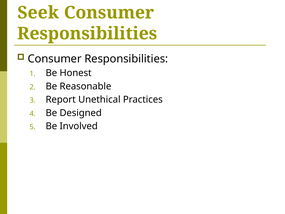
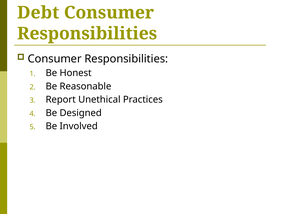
Seek: Seek -> Debt (38, 13)
